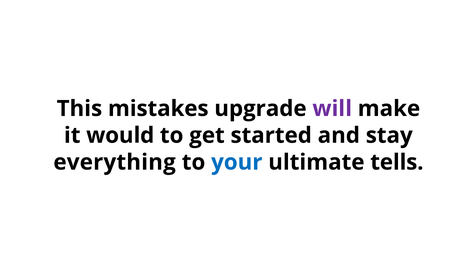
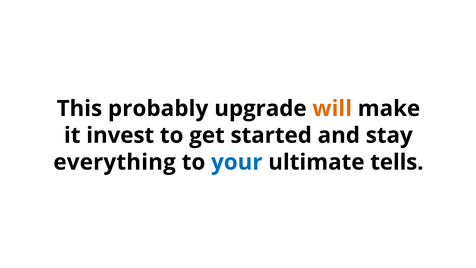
mistakes: mistakes -> probably (158, 108)
will colour: purple -> orange (332, 108)
would: would -> invest (120, 135)
